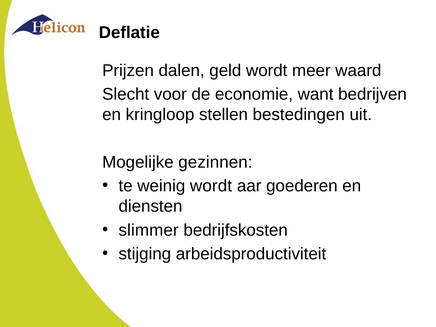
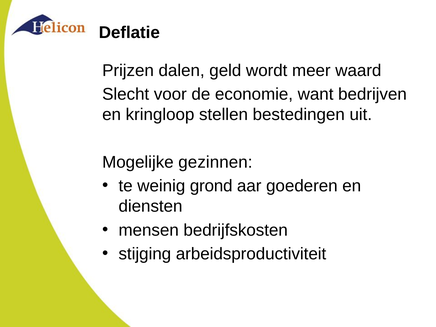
weinig wordt: wordt -> grond (211, 186)
slimmer: slimmer -> mensen (149, 230)
